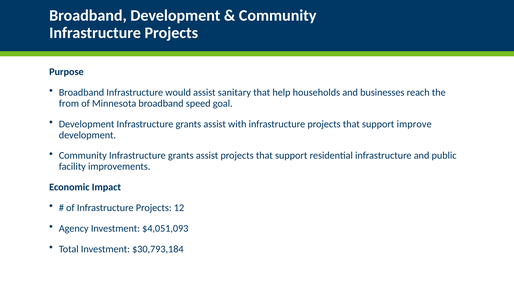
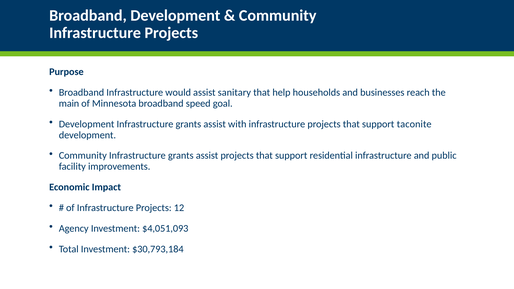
from: from -> main (69, 103)
improve: improve -> taconite (414, 124)
